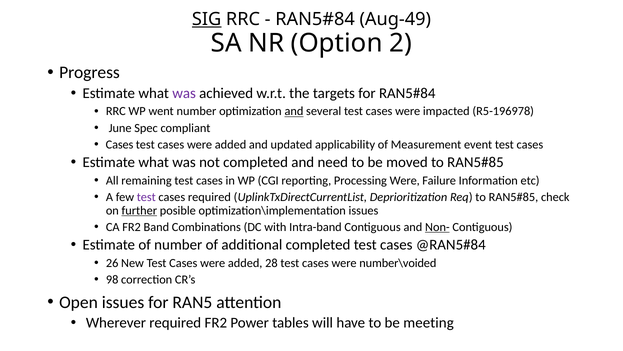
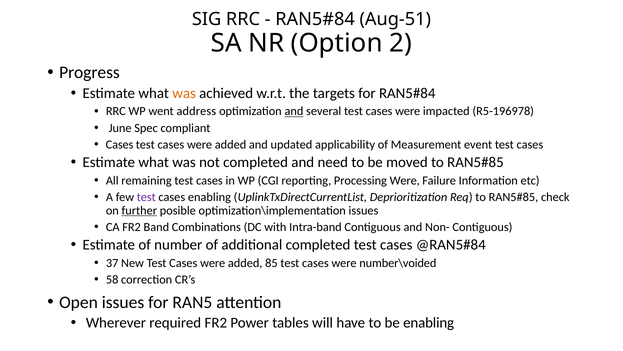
SIG underline: present -> none (207, 19)
Aug-49: Aug-49 -> Aug-51 (395, 19)
was colour: purple -> orange (184, 93)
went number: number -> address (196, 111)
cases required: required -> enabling (209, 197)
Non- underline: present -> none (437, 227)
26: 26 -> 37 (112, 263)
28: 28 -> 85 (271, 263)
98: 98 -> 58 (112, 279)
be meeting: meeting -> enabling (429, 323)
